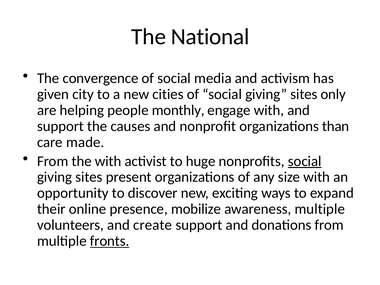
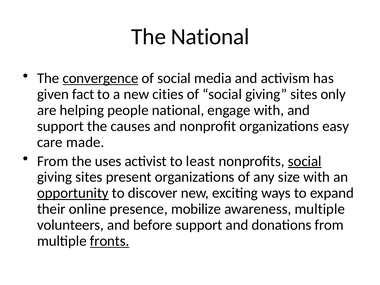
convergence underline: none -> present (101, 78)
city: city -> fact (83, 94)
people monthly: monthly -> national (178, 110)
than: than -> easy (336, 126)
the with: with -> uses (108, 161)
huge: huge -> least (201, 161)
opportunity underline: none -> present (73, 193)
create: create -> before (153, 225)
